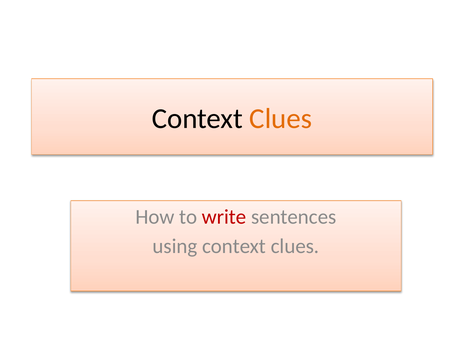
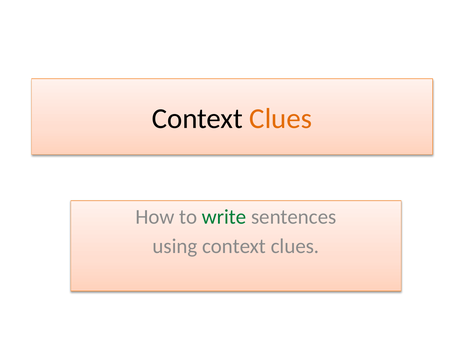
write colour: red -> green (224, 217)
